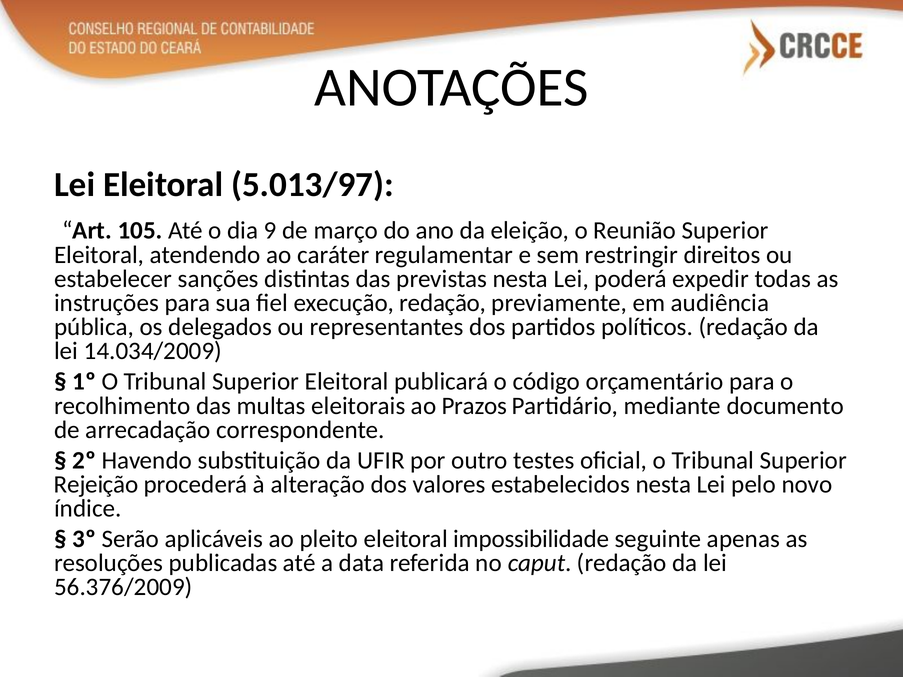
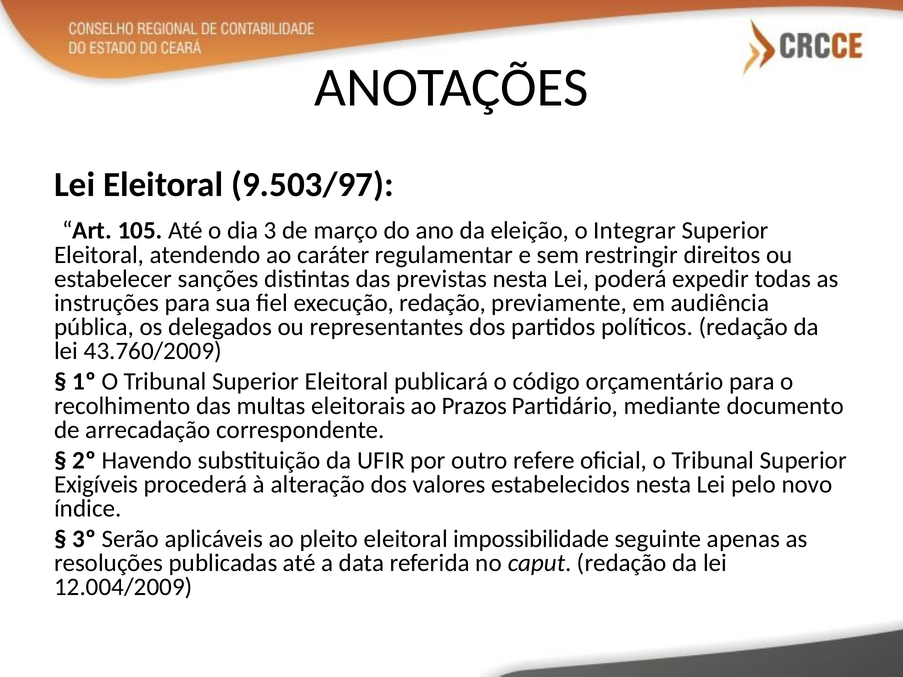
5.013/97: 5.013/97 -> 9.503/97 (312, 185)
9: 9 -> 3 (270, 231)
Reunião: Reunião -> Integrar (635, 231)
14.034/2009: 14.034/2009 -> 43.760/2009 (153, 351)
testes: testes -> refere (544, 460)
Rejeição: Rejeição -> Exigíveis (96, 485)
56.376/2009: 56.376/2009 -> 12.004/2009 (123, 587)
